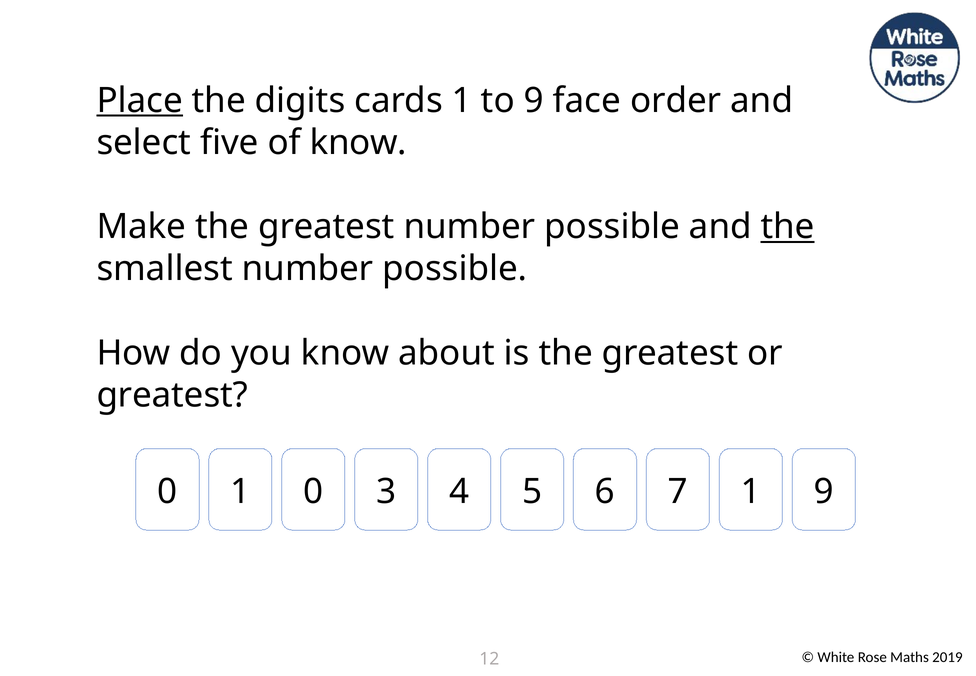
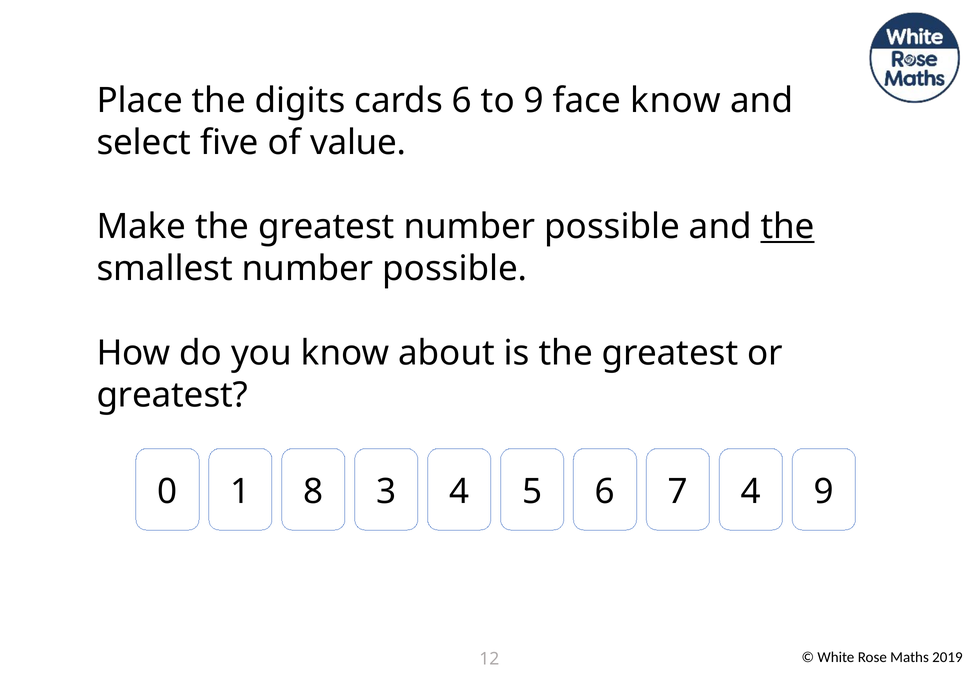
Place underline: present -> none (140, 100)
cards 1: 1 -> 6 (462, 100)
face order: order -> know (676, 100)
of know: know -> value (358, 143)
1 0: 0 -> 8 (313, 492)
7 1: 1 -> 4 (751, 492)
